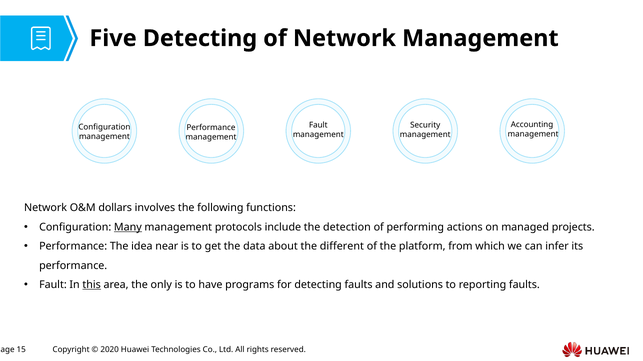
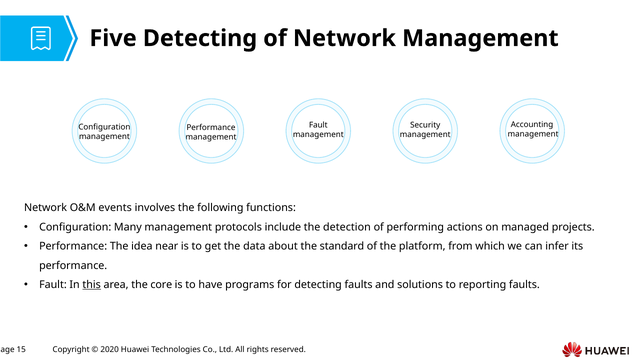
dollars: dollars -> events (115, 208)
Many underline: present -> none (128, 228)
different: different -> standard (342, 247)
only: only -> core (161, 285)
